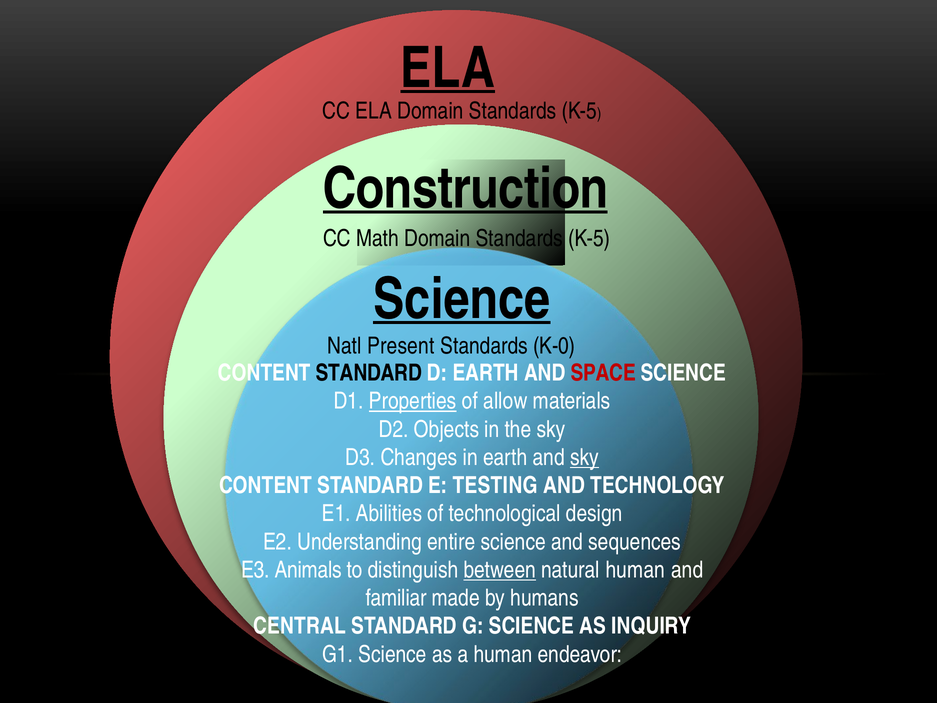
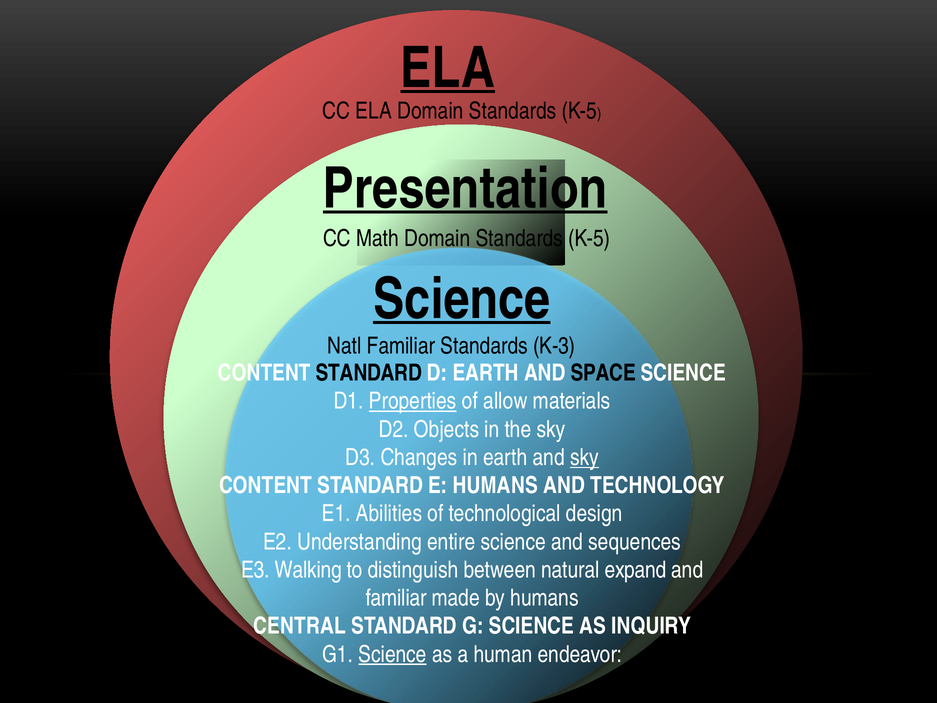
Construction: Construction -> Presentation (465, 189)
Natl Present: Present -> Familiar (401, 346)
K-0: K-0 -> K-3 (554, 346)
SPACE colour: red -> black (603, 373)
E TESTING: TESTING -> HUMANS (495, 485)
Animals: Animals -> Walking (308, 570)
between underline: present -> none (500, 570)
natural human: human -> expand (636, 570)
Science underline: none -> present (393, 654)
